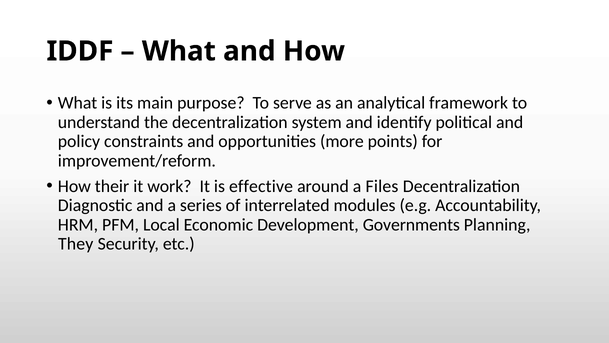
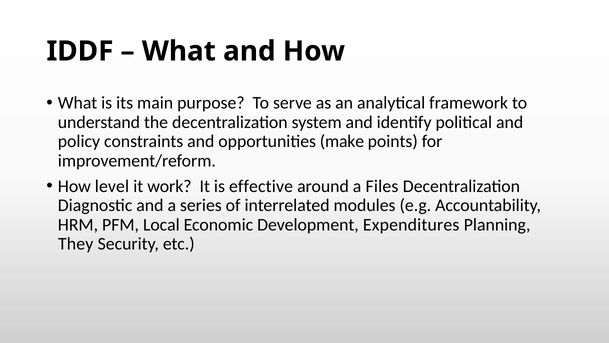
more: more -> make (342, 141)
their: their -> level (112, 186)
Governments: Governments -> Expenditures (411, 224)
